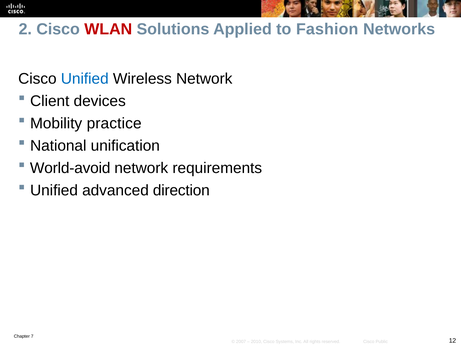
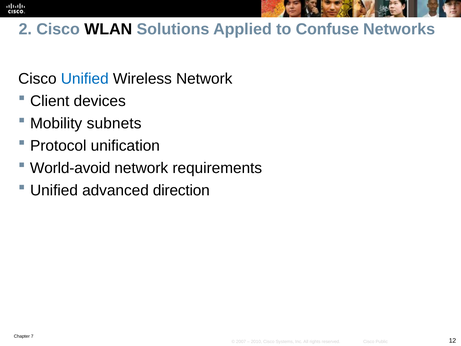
WLAN colour: red -> black (108, 29)
Fashion: Fashion -> Confuse (327, 29)
practice: practice -> subnets (114, 123)
National: National -> Protocol (58, 146)
